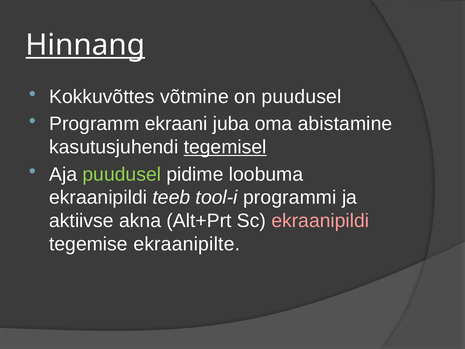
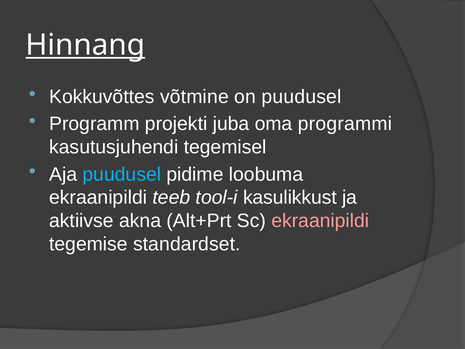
ekraani: ekraani -> projekti (176, 124)
abistamine: abistamine -> programmi (345, 124)
tegemisel underline: present -> none (225, 147)
puudusel colour: light green -> light blue (122, 174)
programmi: programmi -> kasulikkust (290, 197)
ekraanipilte: ekraanipilte -> standardset (187, 244)
